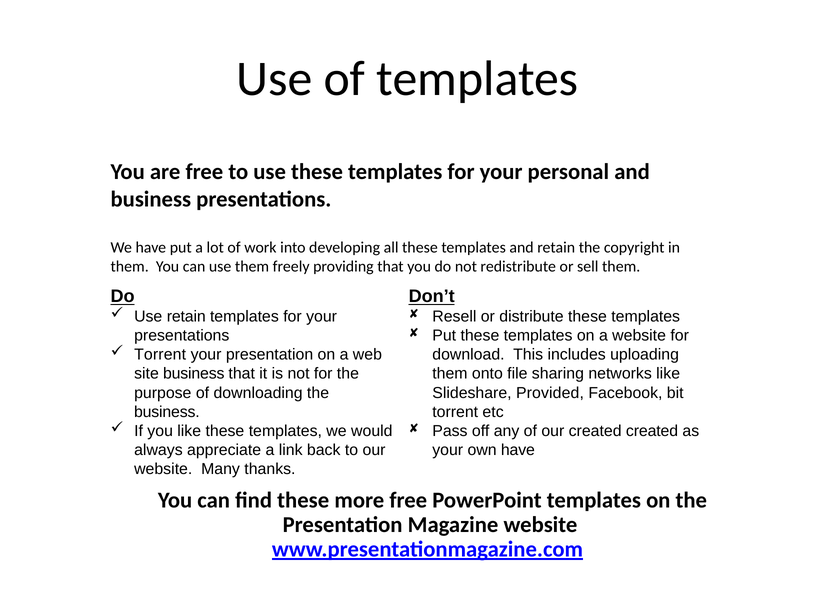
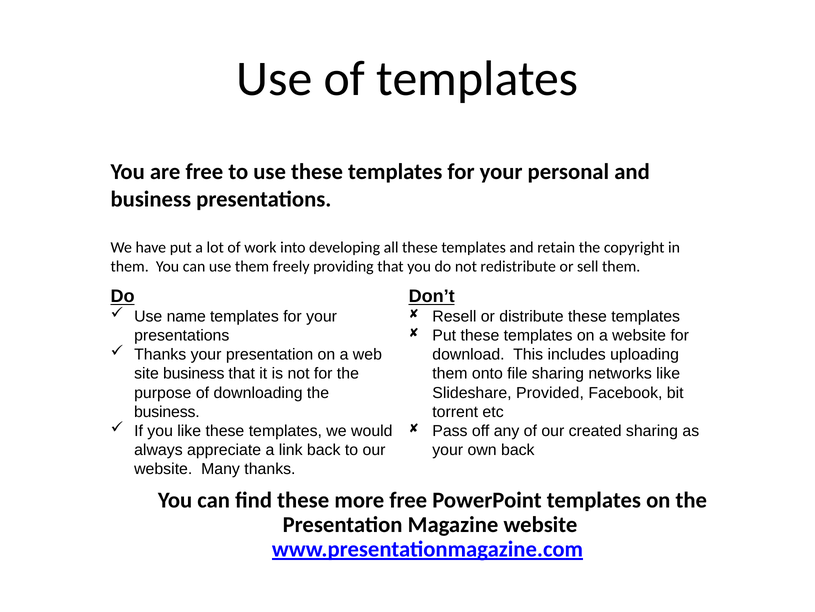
Use retain: retain -> name (186, 316)
Torrent: Torrent -> Thanks (160, 354)
created created: created -> sharing (652, 430)
own have: have -> back (518, 449)
